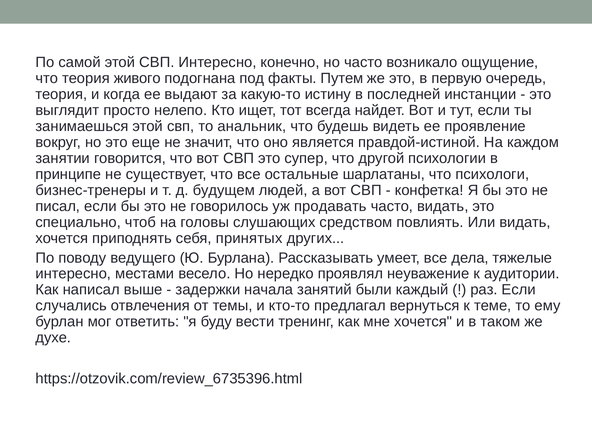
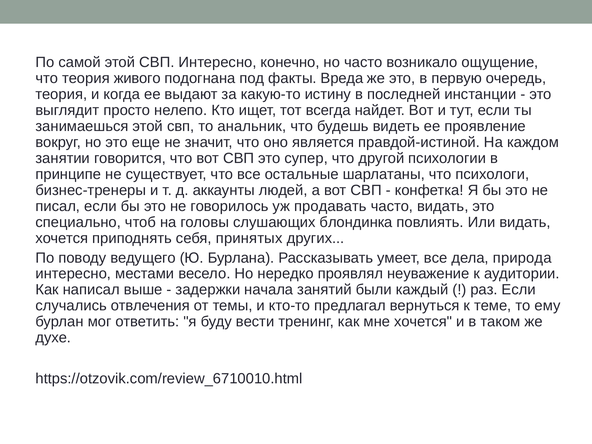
Путем: Путем -> Вреда (342, 78)
бyдyщeм: бyдyщeм -> аккаунты (224, 190)
средством: средством -> блондинка (356, 222)
тяжелые: тяжелые -> природа (522, 258)
https://otzovik.com/review_6735396.html: https://otzovik.com/review_6735396.html -> https://otzovik.com/review_6710010.html (169, 379)
